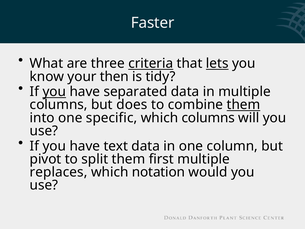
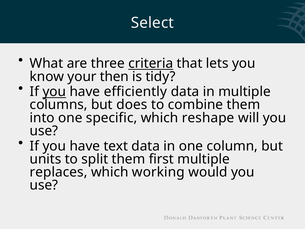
Faster: Faster -> Select (152, 23)
lets underline: present -> none (217, 63)
separated: separated -> efficiently (135, 92)
them underline: present -> none (243, 105)
which columns: columns -> reshape (208, 118)
pivot: pivot -> units (46, 159)
notation: notation -> working (158, 172)
